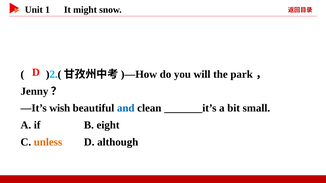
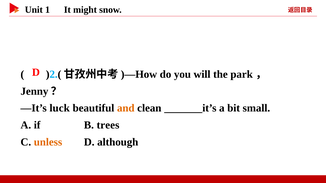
wish: wish -> luck (60, 108)
and colour: blue -> orange (126, 108)
eight: eight -> trees (108, 125)
